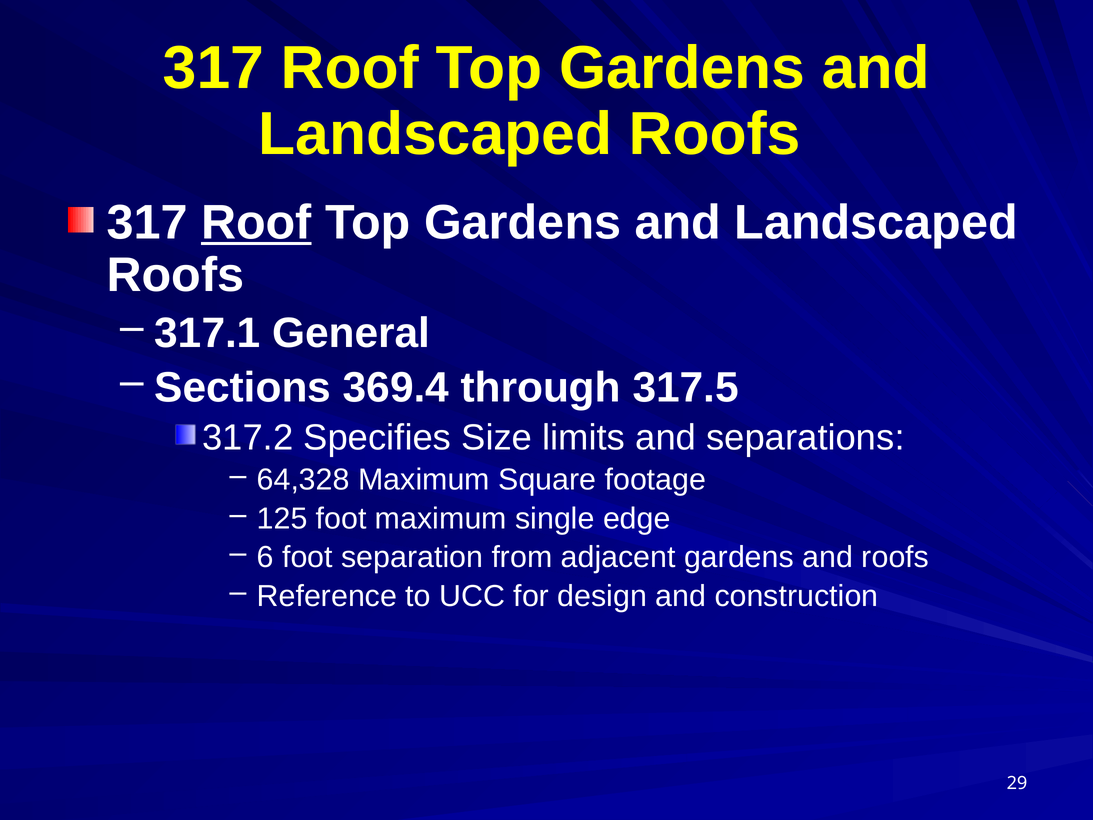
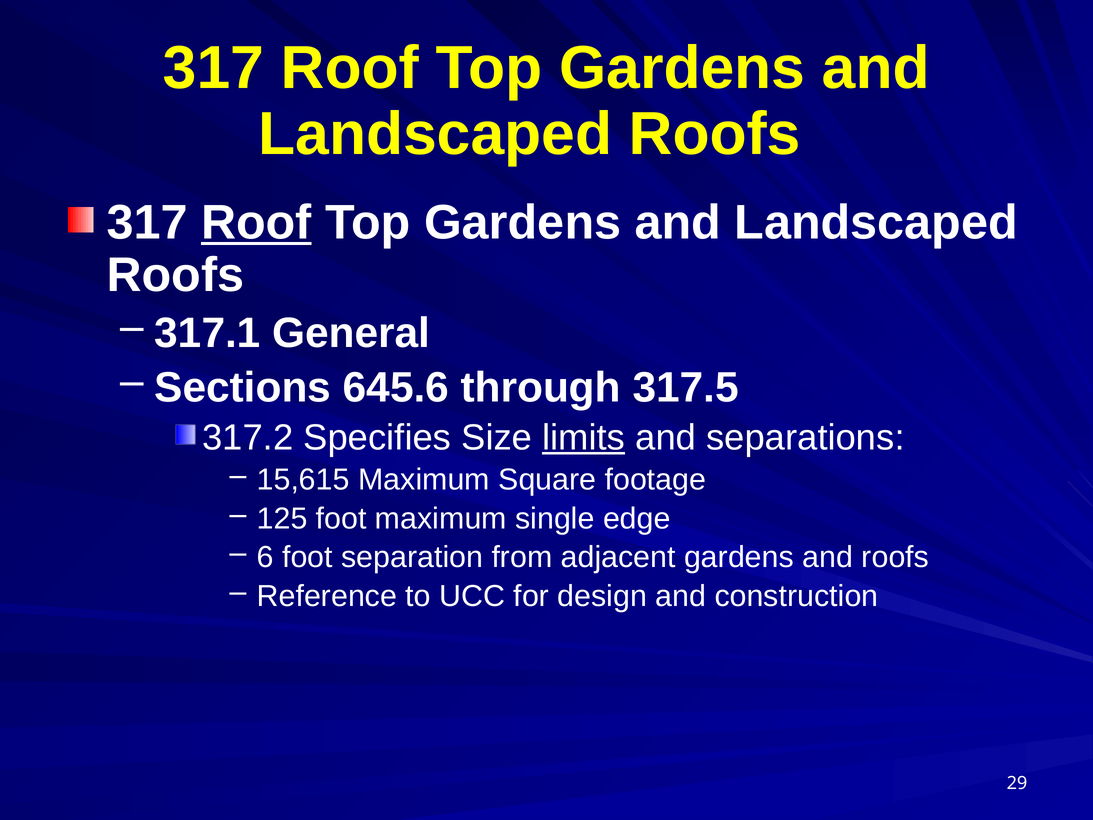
369.4: 369.4 -> 645.6 (396, 387)
limits underline: none -> present (584, 437)
64,328: 64,328 -> 15,615 (303, 480)
